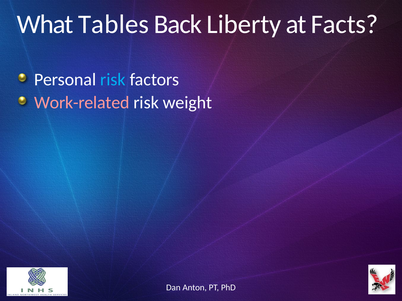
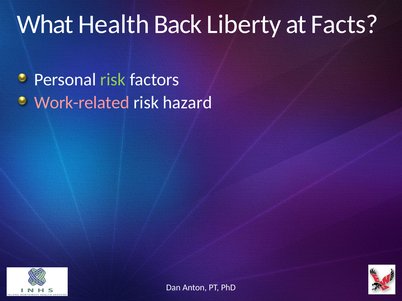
Tables: Tables -> Health (114, 24)
risk colour: light blue -> light green (113, 80)
weight: weight -> hazard (188, 103)
